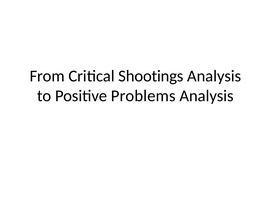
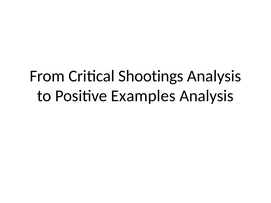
Problems: Problems -> Examples (143, 96)
